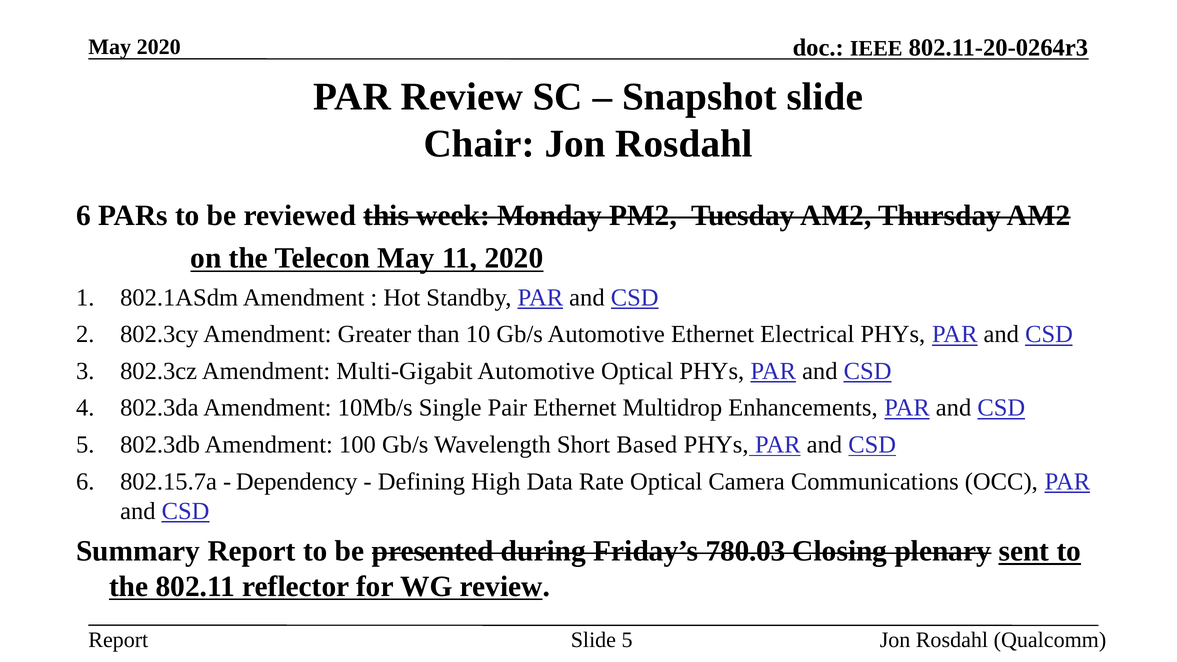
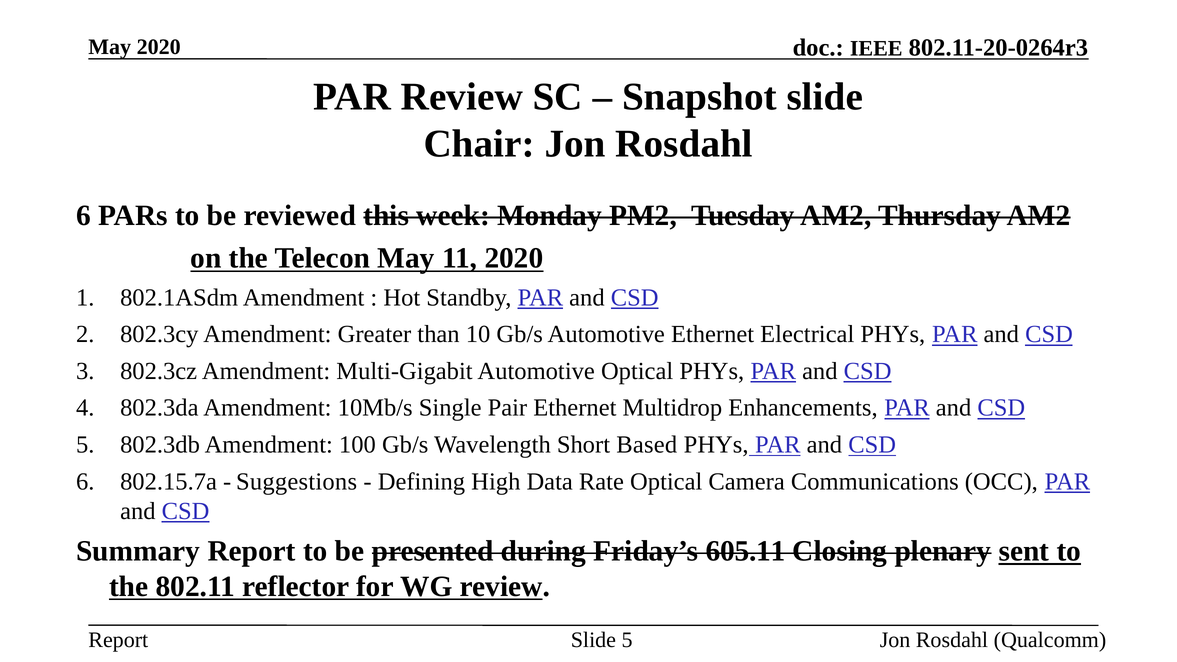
Dependency: Dependency -> Suggestions (297, 482)
780.03: 780.03 -> 605.11 (746, 551)
